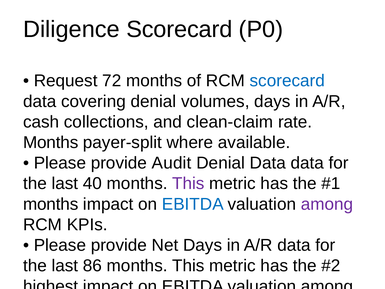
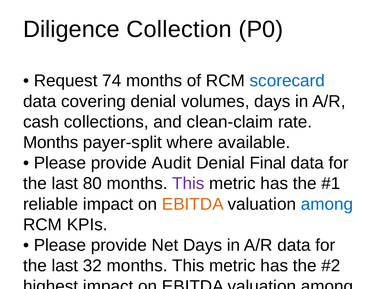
Diligence Scorecard: Scorecard -> Collection (179, 29)
72: 72 -> 74 (112, 81)
Denial Data: Data -> Final (268, 163)
40: 40 -> 80 (92, 183)
months: months -> reliable (51, 204)
EBITDA colour: blue -> orange (193, 204)
among colour: purple -> blue (327, 204)
86: 86 -> 32 (92, 266)
